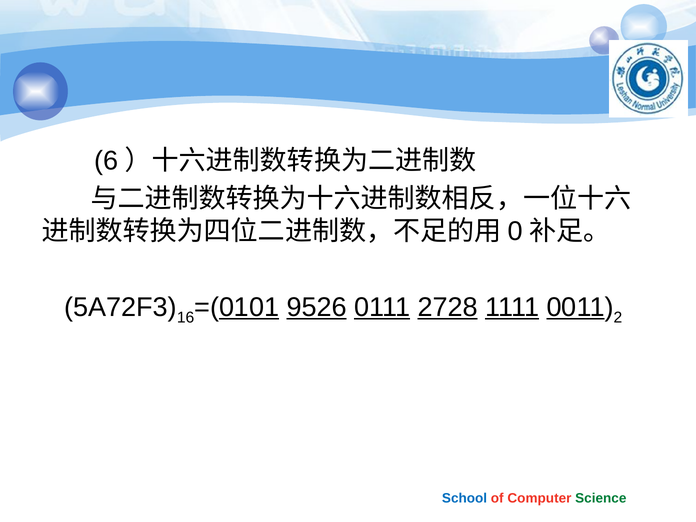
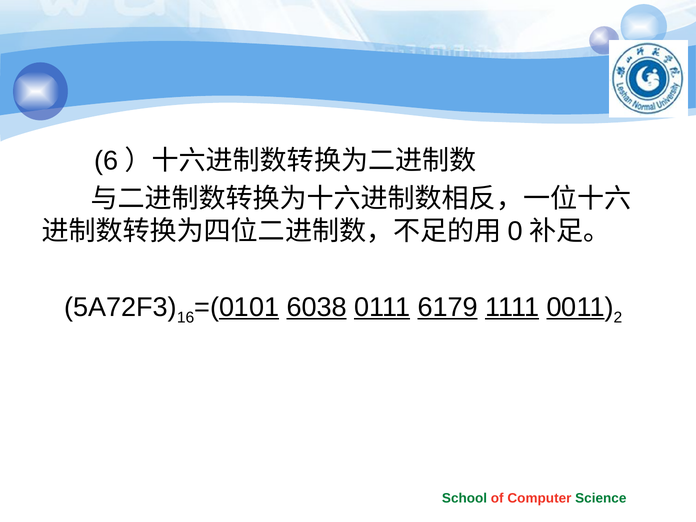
9526: 9526 -> 6038 (317, 307)
2728: 2728 -> 6179 (448, 307)
School colour: blue -> green (465, 498)
